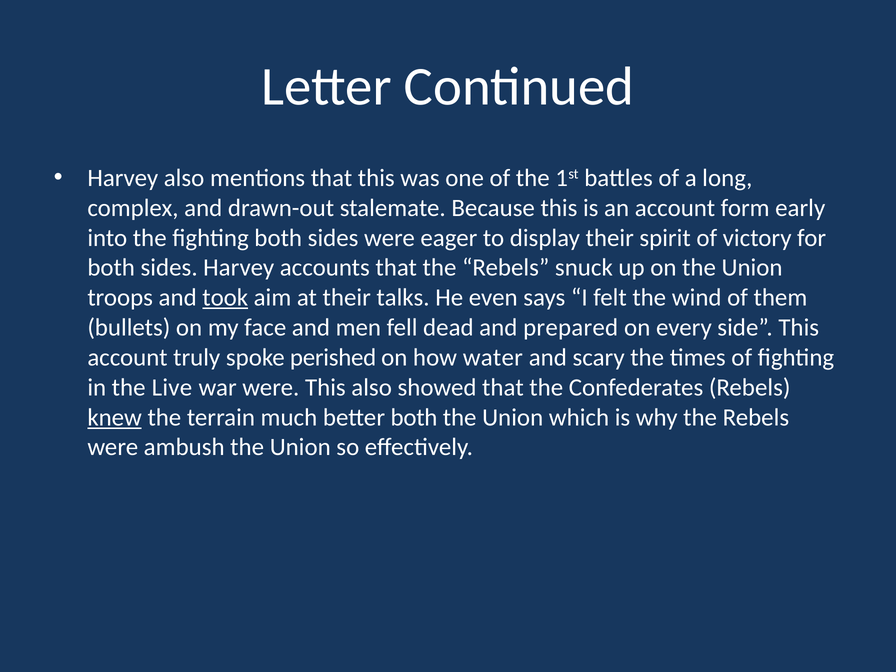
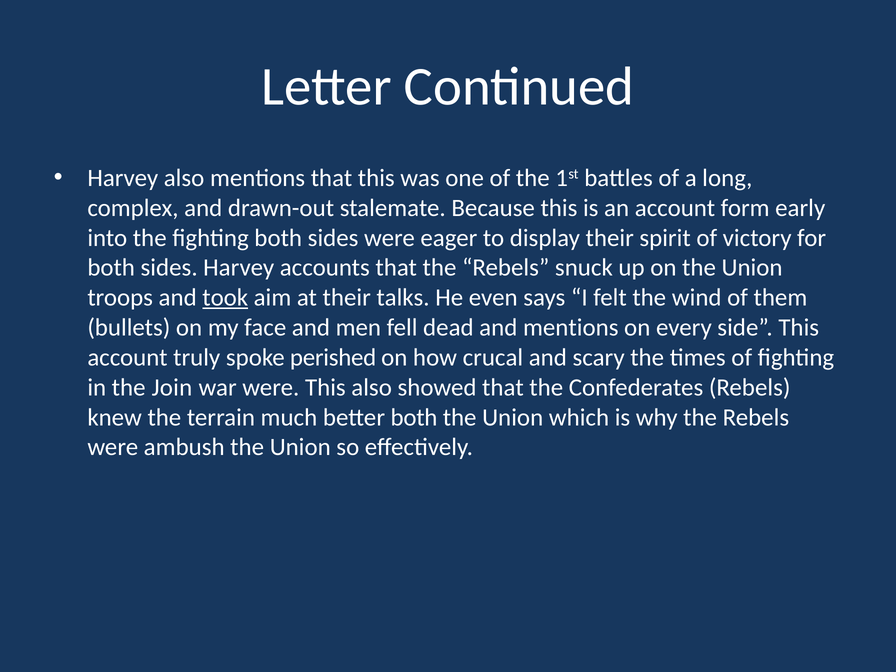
and prepared: prepared -> mentions (571, 328)
water: water -> crucal (493, 357)
Live: Live -> Join (172, 387)
knew underline: present -> none (115, 417)
